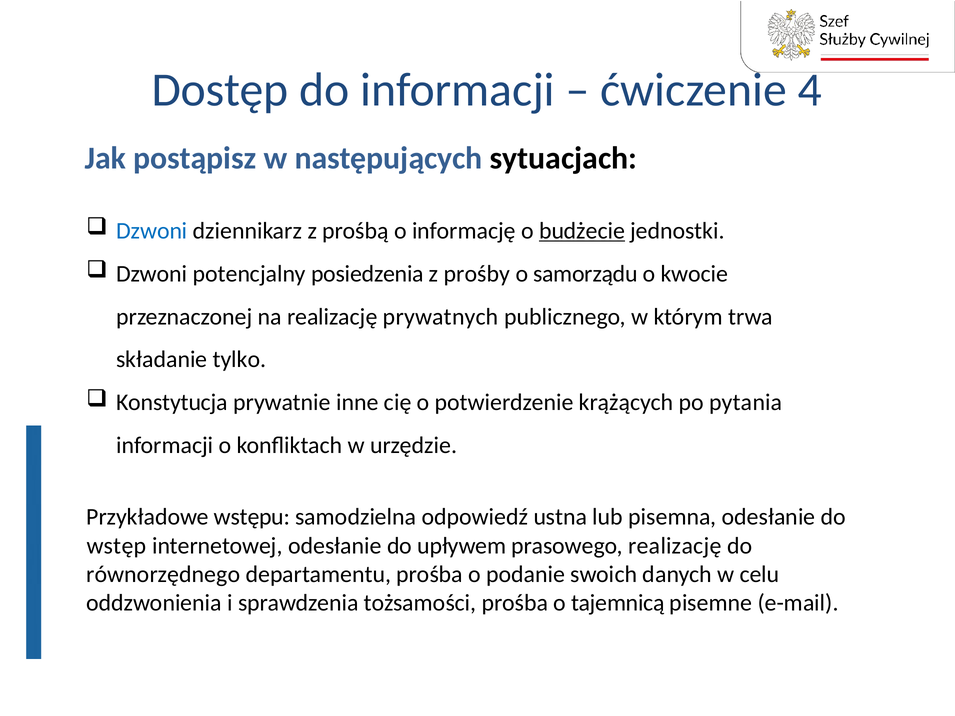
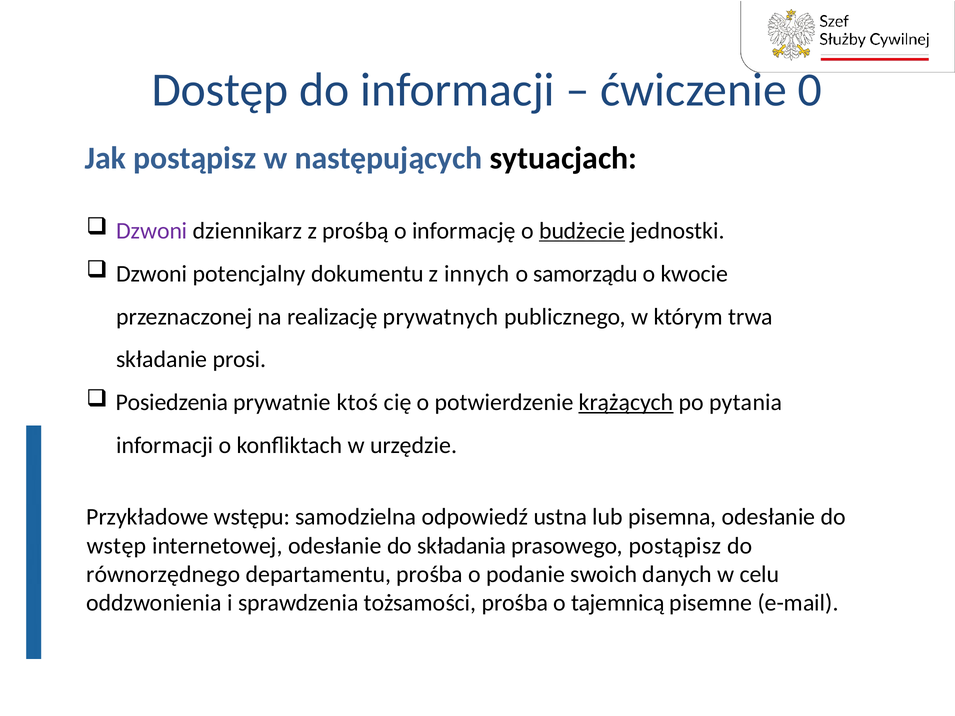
4: 4 -> 0 (810, 90)
Dzwoni colour: blue -> purple (152, 231)
posiedzenia: posiedzenia -> dokumentu (367, 274)
prośby: prośby -> innych (477, 274)
tylko: tylko -> prosi (240, 360)
Konstytucja: Konstytucja -> Posiedzenia (172, 403)
inne: inne -> ktoś (357, 403)
krążących underline: none -> present (626, 403)
upływem: upływem -> składania (462, 546)
prasowego realizację: realizację -> postąpisz (675, 546)
